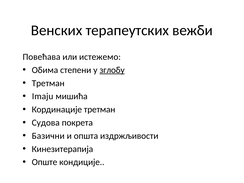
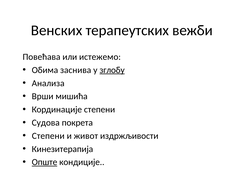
степени: степени -> заснива (76, 70)
Третман: Третман -> Анализа (48, 83)
Imaju: Imaju -> Врши (43, 96)
Кординације третман: третман -> степени (100, 110)
Базични: Базични -> Степени (48, 136)
општа: општа -> живот (86, 136)
Опште underline: none -> present (45, 162)
